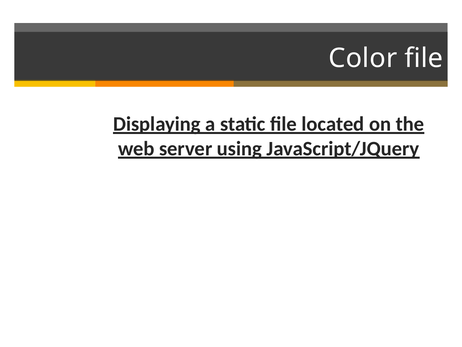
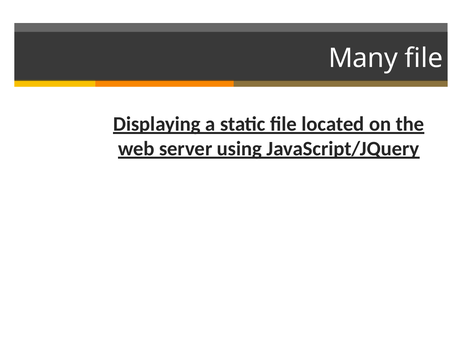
Color: Color -> Many (363, 58)
